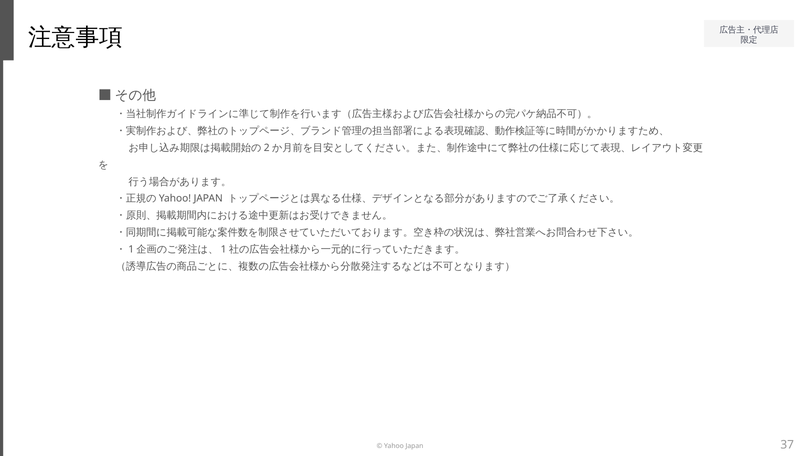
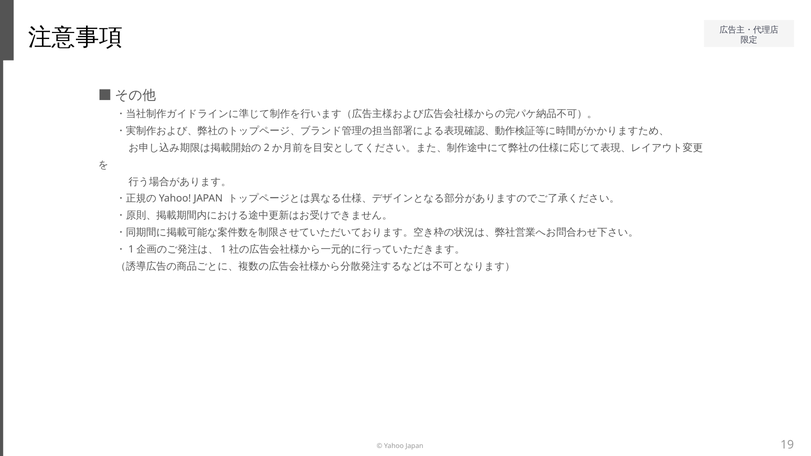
37: 37 -> 19 (787, 445)
